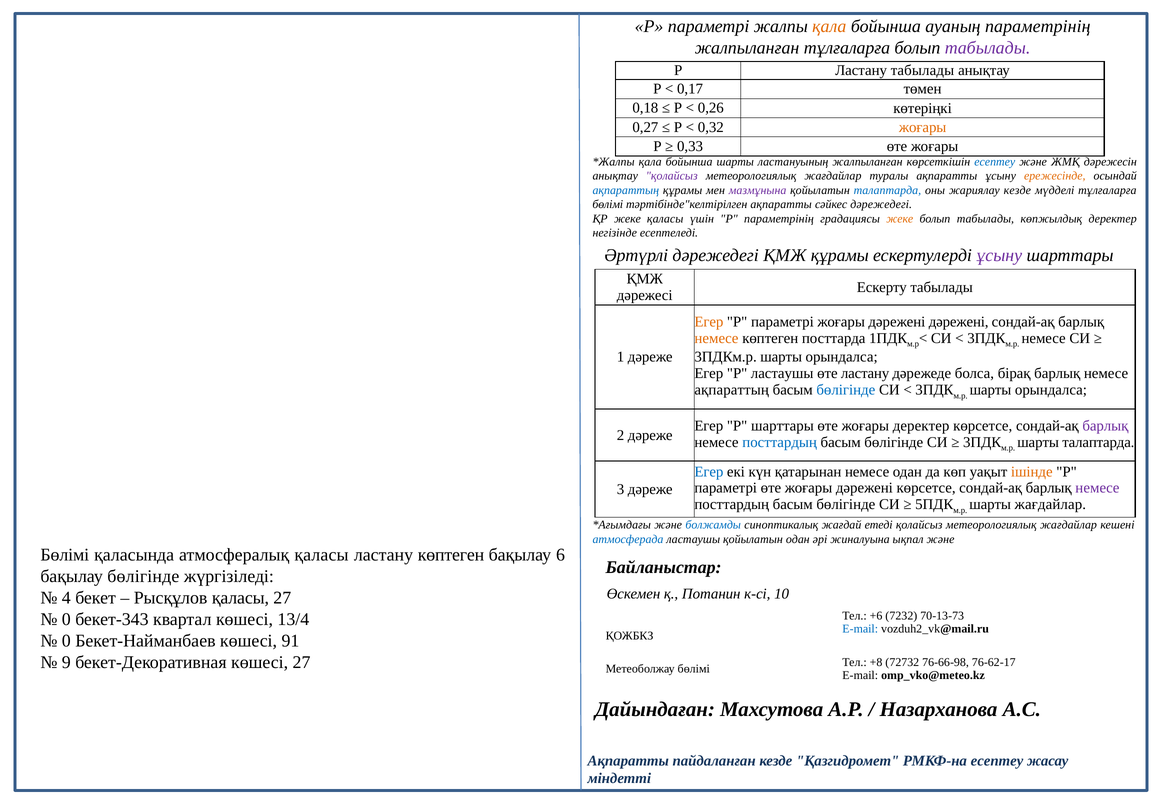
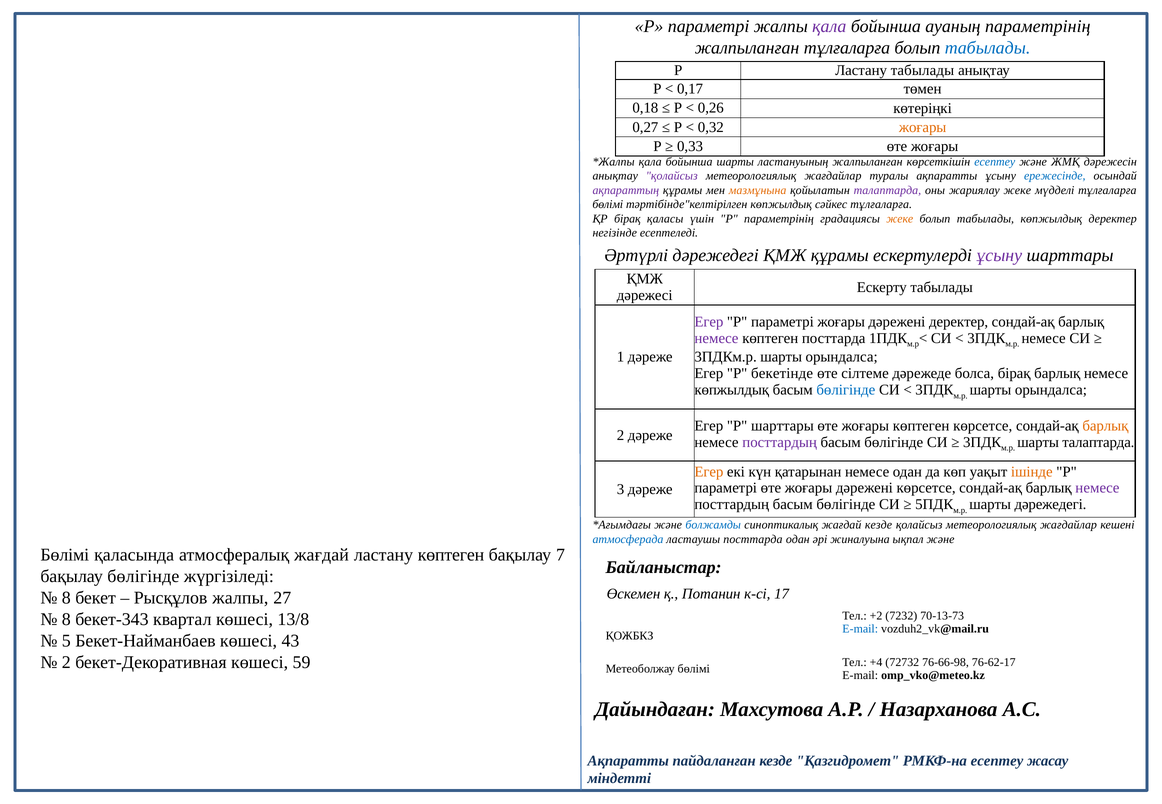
қала colour: orange -> purple (829, 26)
табылады colour: purple -> blue (988, 48)
ережесінде colour: orange -> blue (1055, 176)
ақпараттың colour: blue -> purple (626, 190)
мазмұнына colour: purple -> orange (758, 190)
талаптарда colour: blue -> purple (887, 190)
жариялау кезде: кезде -> жеке (1017, 190)
тәртібінде"келтірілген ақпаратты: ақпаратты -> көпжылдық (781, 205)
сәйкес дәрежедегі: дәрежедегі -> тұлғаларға (881, 205)
ҚР жеке: жеке -> бірақ (627, 219)
Егер colour: orange -> purple (709, 322)
дәрежені дәрежені: дәрежені -> деректер (959, 322)
немесе colour: orange -> purple (716, 338)
P ластаушы: ластаушы -> бекетінде (782, 374)
өте ластану: ластану -> сілтеме (865, 374)
ақпараттың: ақпараттың -> көпжылдық (732, 390)
жоғары деректер: деректер -> көптеген (921, 426)
барлық colour: purple -> orange (1105, 426)
посттардың colour: blue -> purple (780, 442)
Егер colour: blue -> orange (709, 472)
шарты жағдайлар: жағдайлар -> дәрежедегі (1050, 505)
жағдай етеді: етеді -> кезде (879, 525)
ластаушы қойылатын: қойылатын -> посттарда (753, 539)
атмосфералық қаласы: қаласы -> жағдай (322, 555)
6: 6 -> 7 (561, 555)
10: 10 -> 17 (782, 594)
4: 4 -> 8 (66, 598)
Рысқұлов қаласы: қаласы -> жалпы (240, 598)
+6: +6 -> +2 (876, 616)
0: 0 -> 8 (66, 620)
13/4: 13/4 -> 13/8 (293, 620)
0: 0 -> 5 (66, 641)
91: 91 -> 43 (290, 641)
9: 9 -> 2 (66, 663)
көшесі 27: 27 -> 59 (302, 663)
+8: +8 -> +4 (876, 663)
